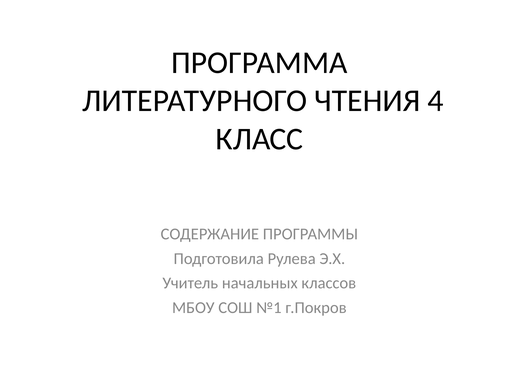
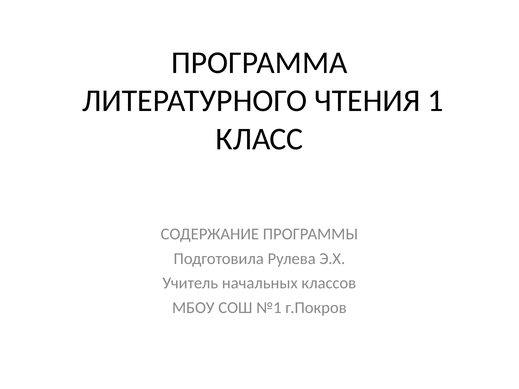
4: 4 -> 1 (436, 101)
